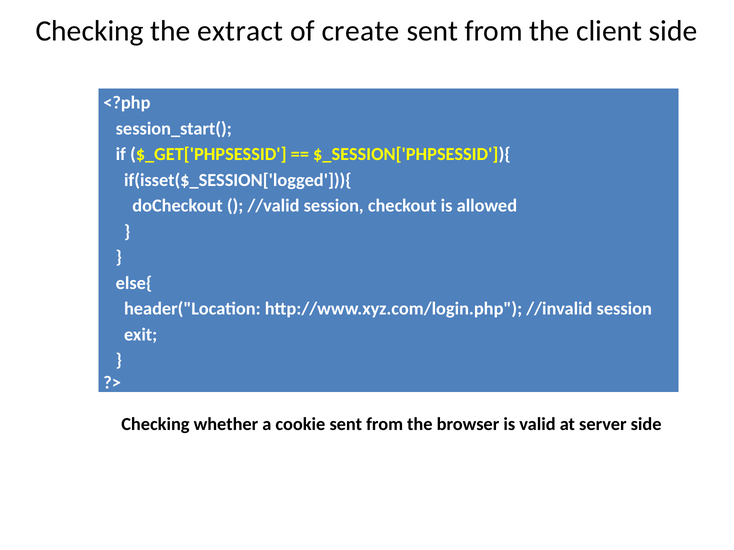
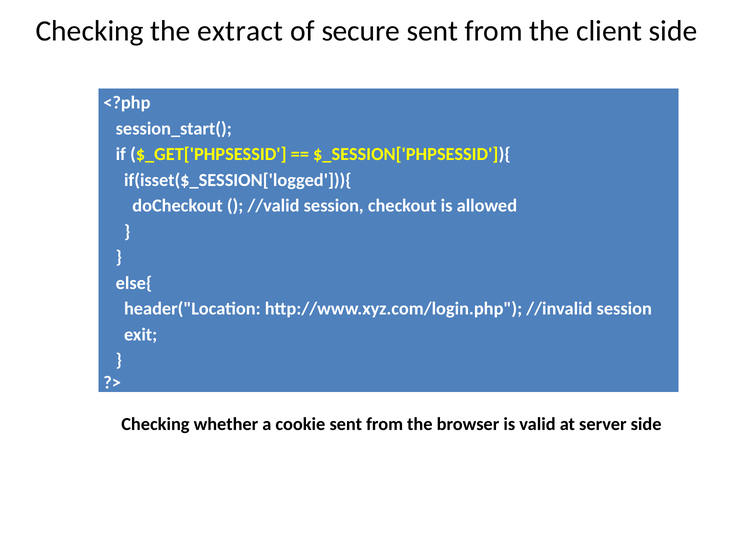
create: create -> secure (361, 31)
